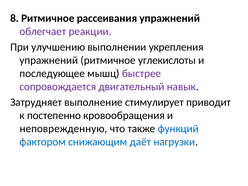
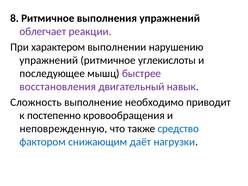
рассеивания: рассеивания -> выполнения (107, 18)
улучшению: улучшению -> характером (58, 47)
укрепления: укрепления -> нарушению (176, 47)
сопровождается: сопровождается -> восстановления (58, 87)
Затрудняет: Затрудняет -> Сложность (36, 102)
стимулирует: стимулирует -> необходимо (154, 102)
функций: функций -> средство (178, 129)
